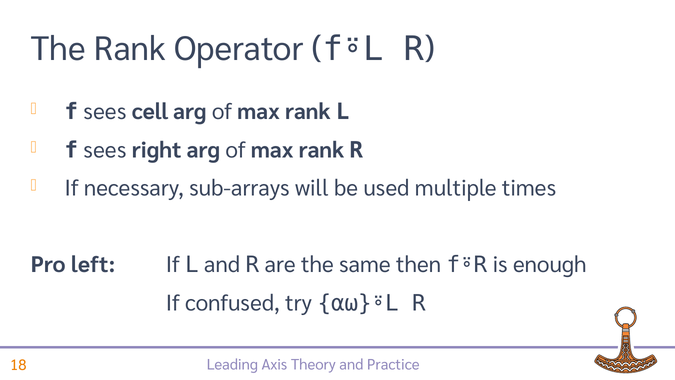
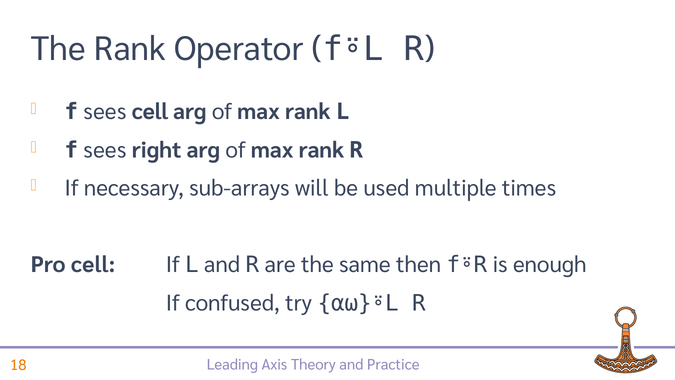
Pro left: left -> cell (93, 265)
